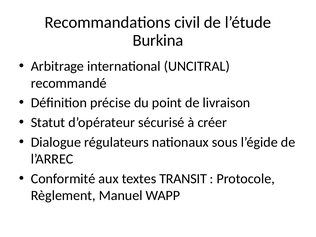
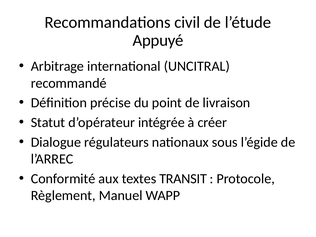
Burkina: Burkina -> Appuyé (158, 40)
sécurisé: sécurisé -> intégrée (161, 122)
